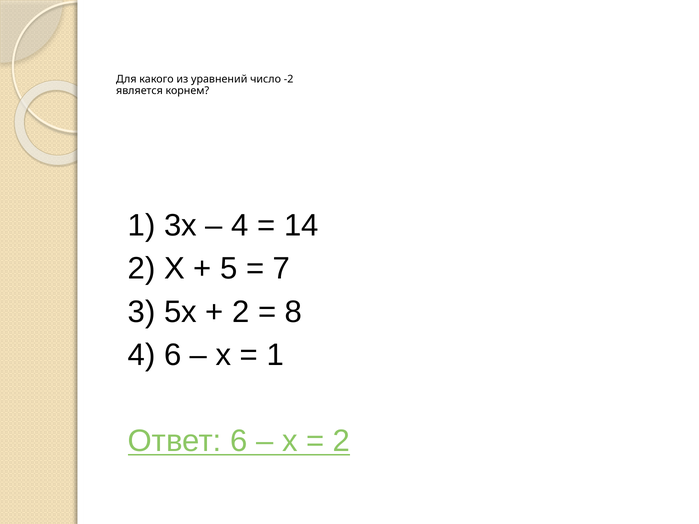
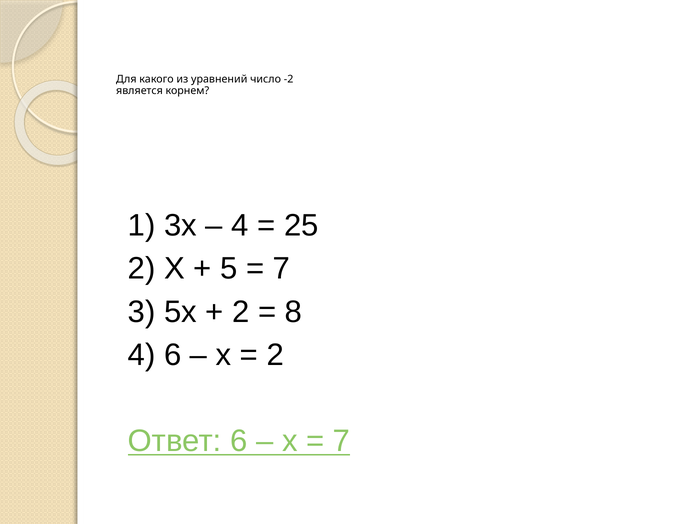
14: 14 -> 25 (301, 226)
1: 1 -> 2 (275, 355)
2: 2 -> 7 (342, 441)
